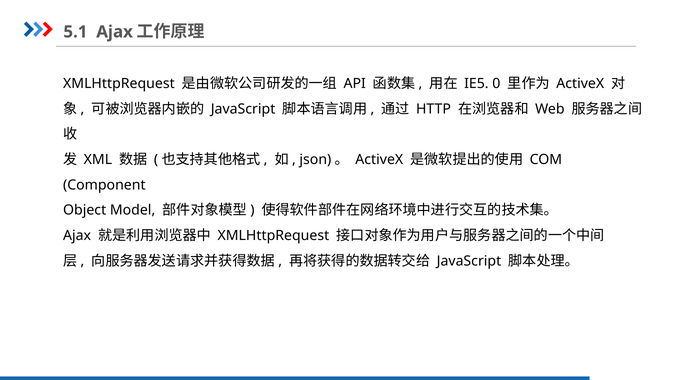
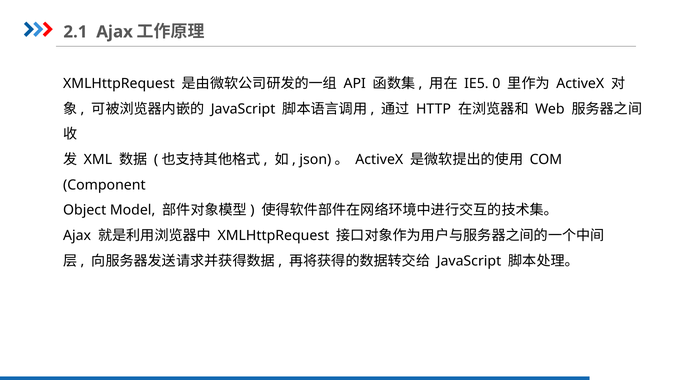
5.1: 5.1 -> 2.1 (75, 32)
